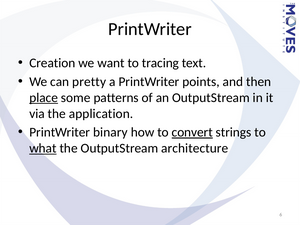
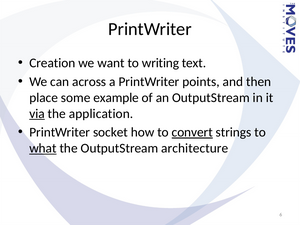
tracing: tracing -> writing (160, 63)
pretty: pretty -> across (89, 82)
place underline: present -> none (44, 98)
patterns: patterns -> example (116, 98)
via underline: none -> present (37, 114)
binary: binary -> socket (110, 132)
